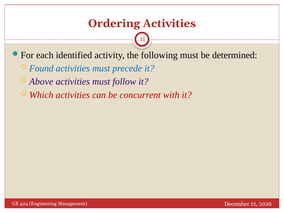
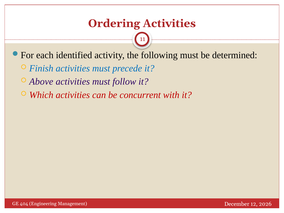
Found: Found -> Finish (41, 68)
